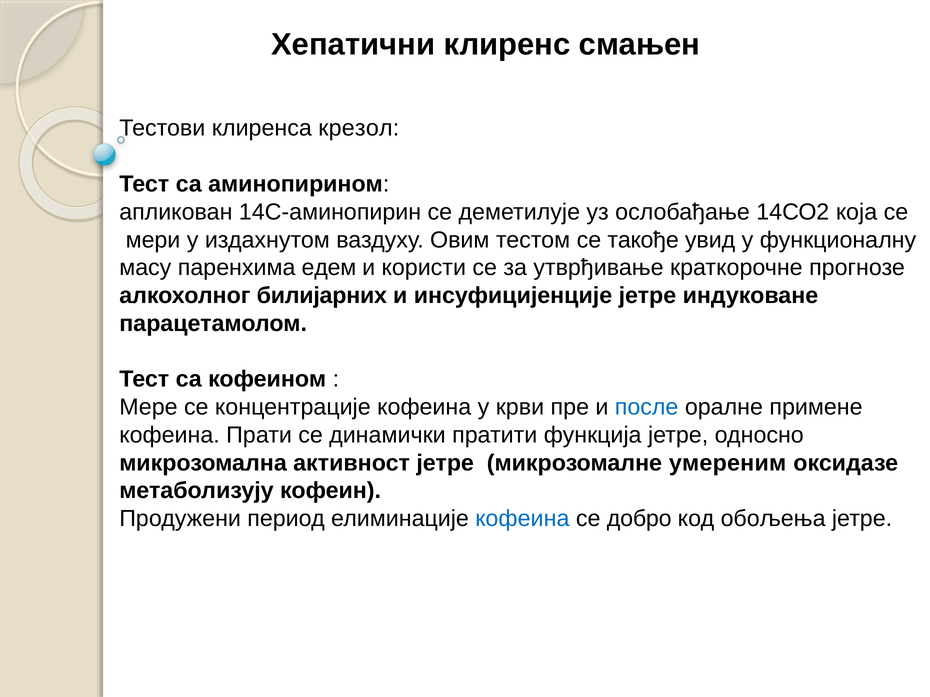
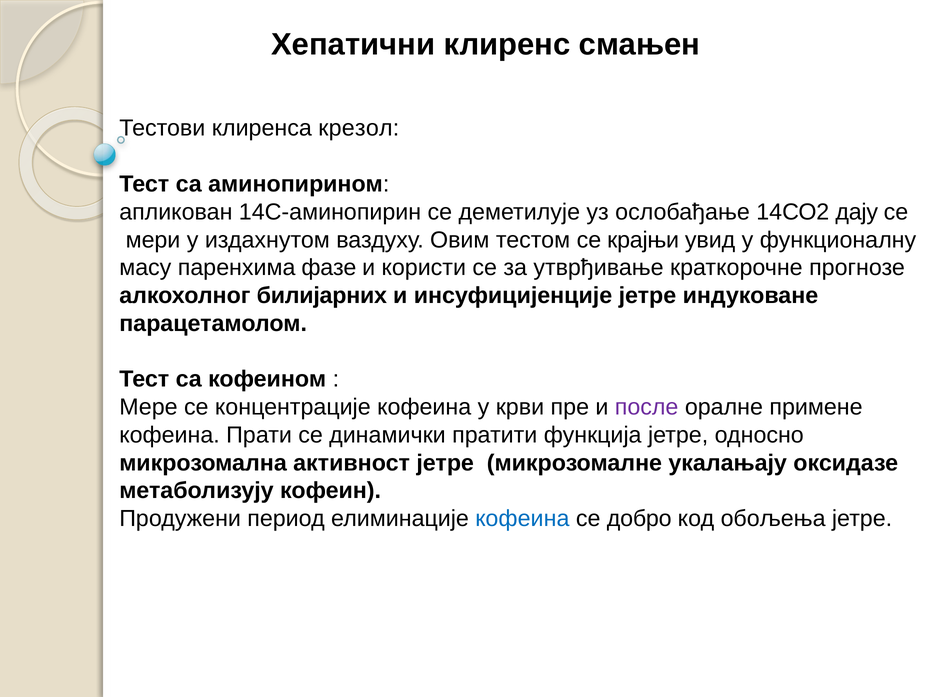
која: која -> дају (857, 212)
такође: такође -> крајњи (643, 240)
едем: едем -> фазе (329, 268)
после colour: blue -> purple (647, 407)
умереним: умереним -> укалањају (728, 463)
